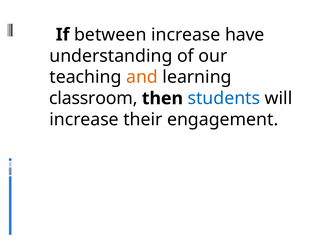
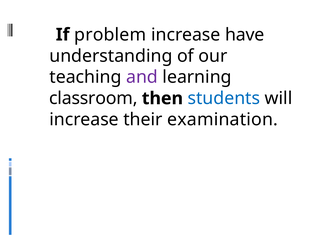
between: between -> problem (110, 35)
and colour: orange -> purple (142, 77)
engagement: engagement -> examination (223, 120)
